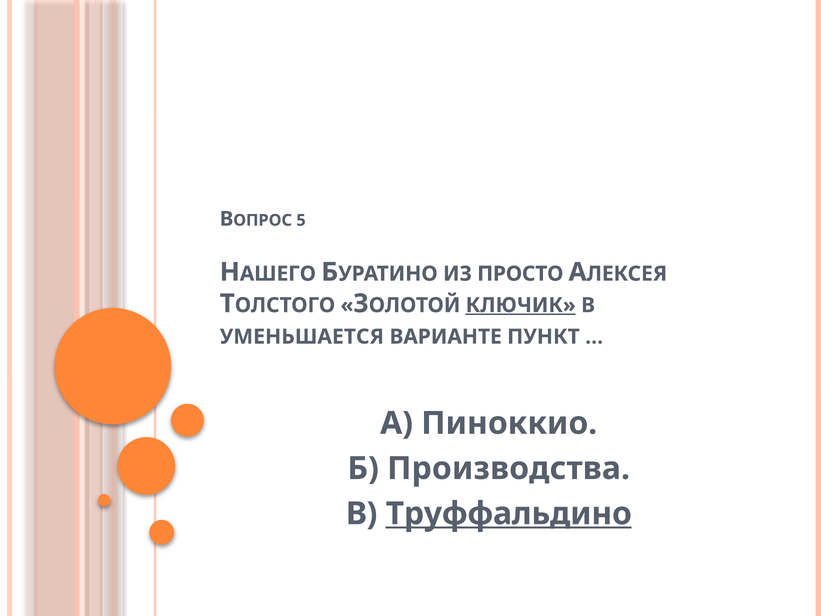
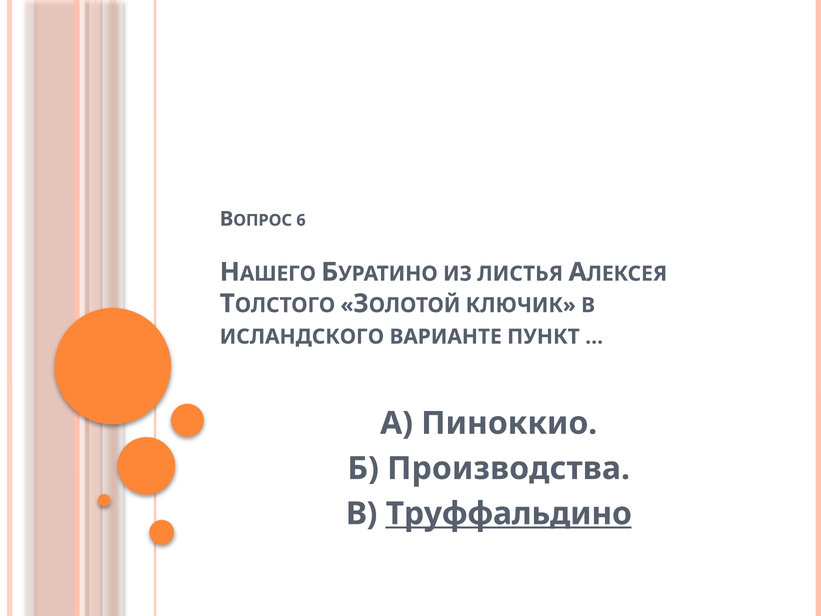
5: 5 -> 6 (301, 220)
ПРОСТО: ПРОСТО -> ЛИСТЬЯ (520, 274)
КЛЮЧИК underline: present -> none (521, 305)
УМЕНЬШАЕТСЯ: УМЕНЬШАЕТСЯ -> ИСЛАНДСКОГО (302, 337)
